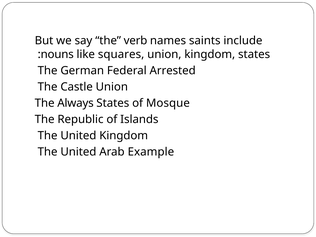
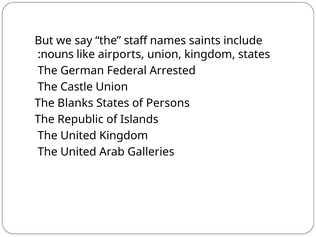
verb: verb -> staff (136, 41)
squares: squares -> airports (121, 54)
Always: Always -> Blanks (75, 103)
Mosque: Mosque -> Persons (168, 103)
Example: Example -> Galleries (151, 152)
